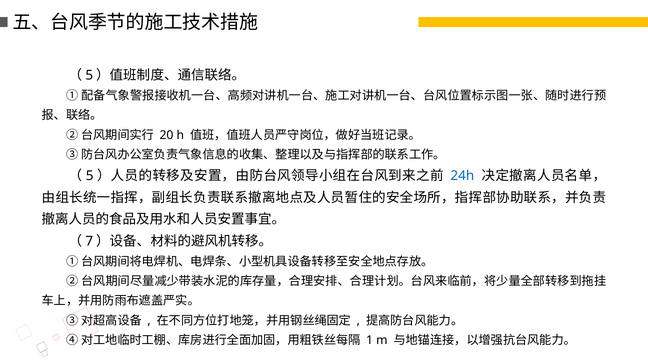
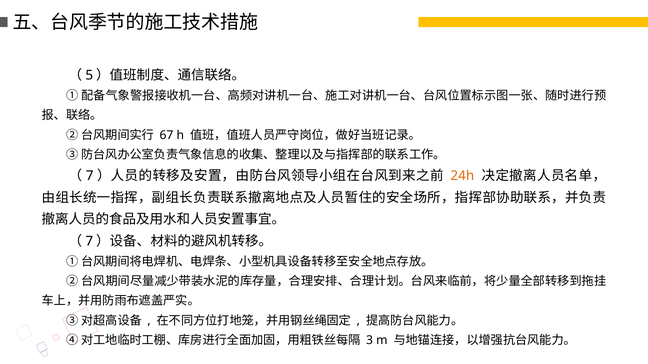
20: 20 -> 67 (167, 135)
5: 5 -> 7 (90, 176)
24h colour: blue -> orange (462, 176)
1: 1 -> 3 (370, 341)
